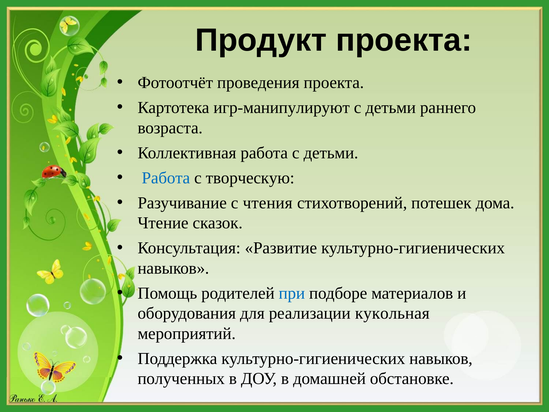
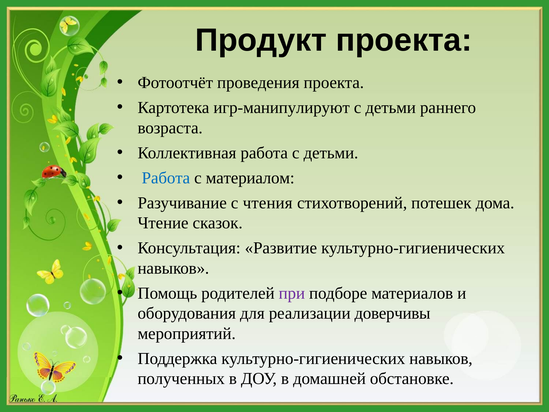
творческую: творческую -> материалом (250, 178)
при colour: blue -> purple (292, 293)
кукольная: кукольная -> доверчивы (392, 313)
